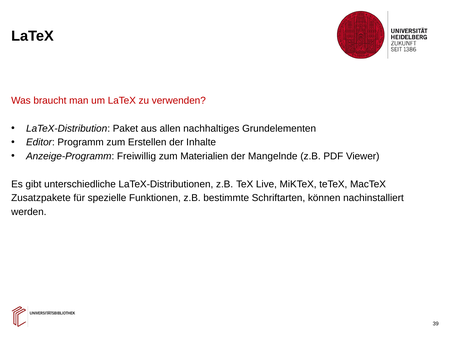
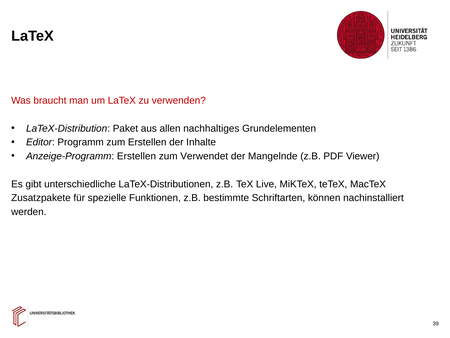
Anzeige-Programm Freiwillig: Freiwillig -> Erstellen (137, 156)
Materialien: Materialien -> Verwendet (204, 156)
